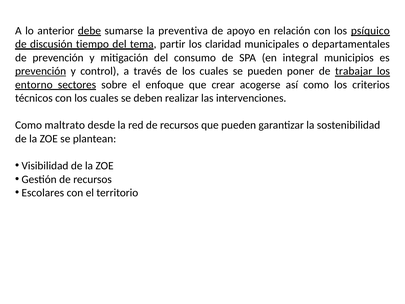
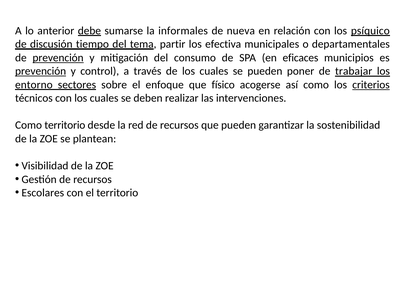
preventiva: preventiva -> informales (183, 31)
apoyo: apoyo -> nueva (241, 31)
claridad: claridad -> efectiva (223, 44)
prevención underline: none -> present (58, 58)
integral: integral -> eficaces (300, 58)
crear: crear -> físico (223, 85)
criterios underline: none -> present (371, 85)
Como maltrato: maltrato -> territorio (65, 125)
